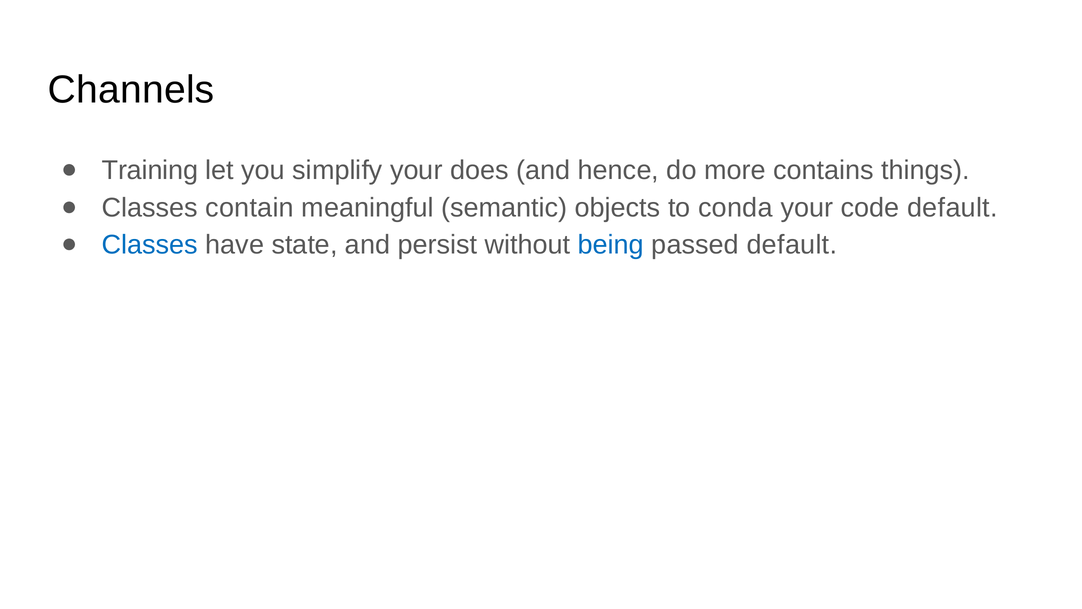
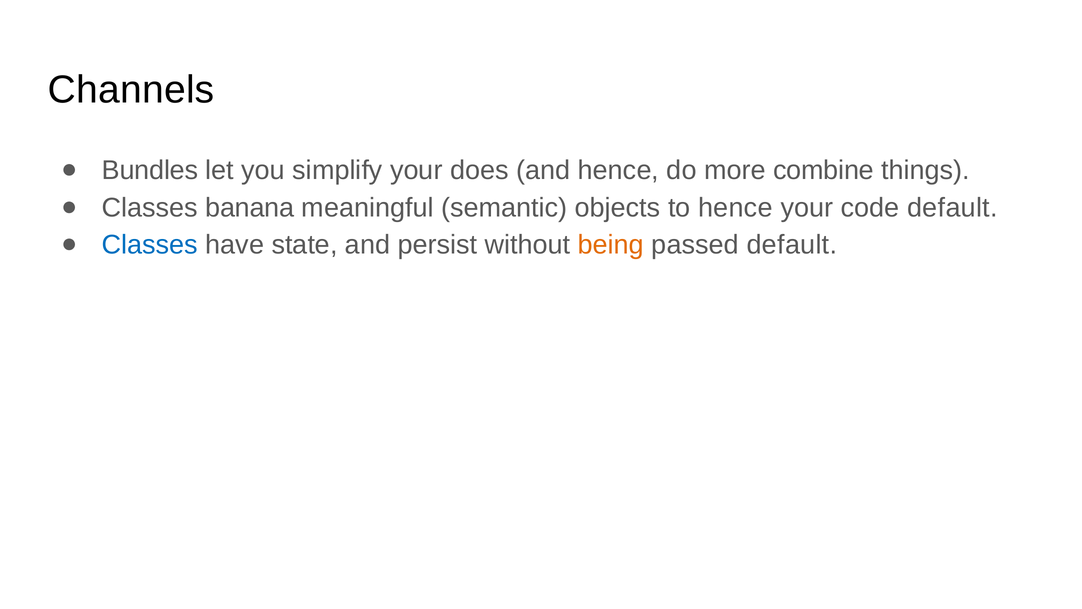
Training: Training -> Bundles (150, 170)
contains: contains -> combine (824, 170)
contain: contain -> banana (250, 207)
to conda: conda -> hence (735, 207)
being colour: blue -> orange (611, 245)
